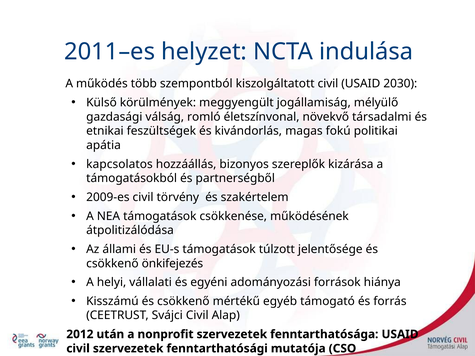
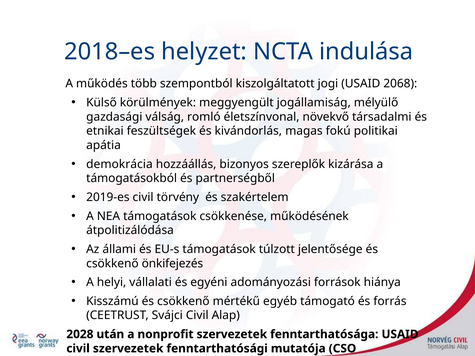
2011–es: 2011–es -> 2018–es (110, 52)
kiszolgáltatott civil: civil -> jogi (328, 84)
2030: 2030 -> 2068 (400, 84)
kapcsolatos: kapcsolatos -> demokrácia (119, 164)
2009-es: 2009-es -> 2019-es (108, 197)
2012: 2012 -> 2028 (80, 334)
